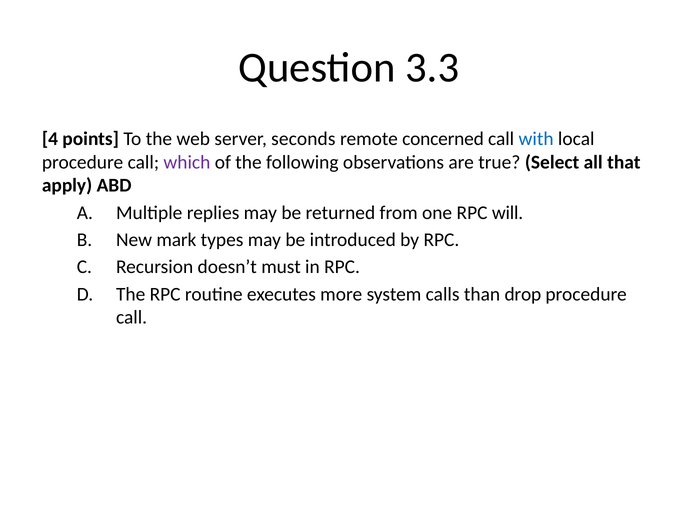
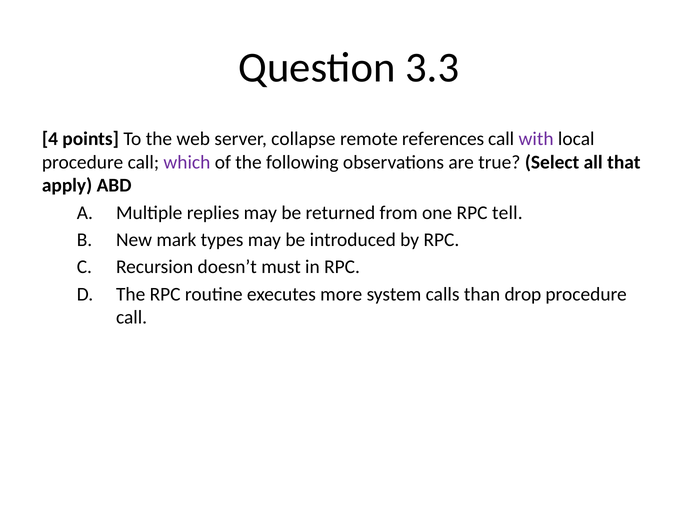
seconds: seconds -> collapse (303, 139)
concerned: concerned -> references (443, 139)
with colour: blue -> purple (536, 139)
will: will -> tell (507, 212)
